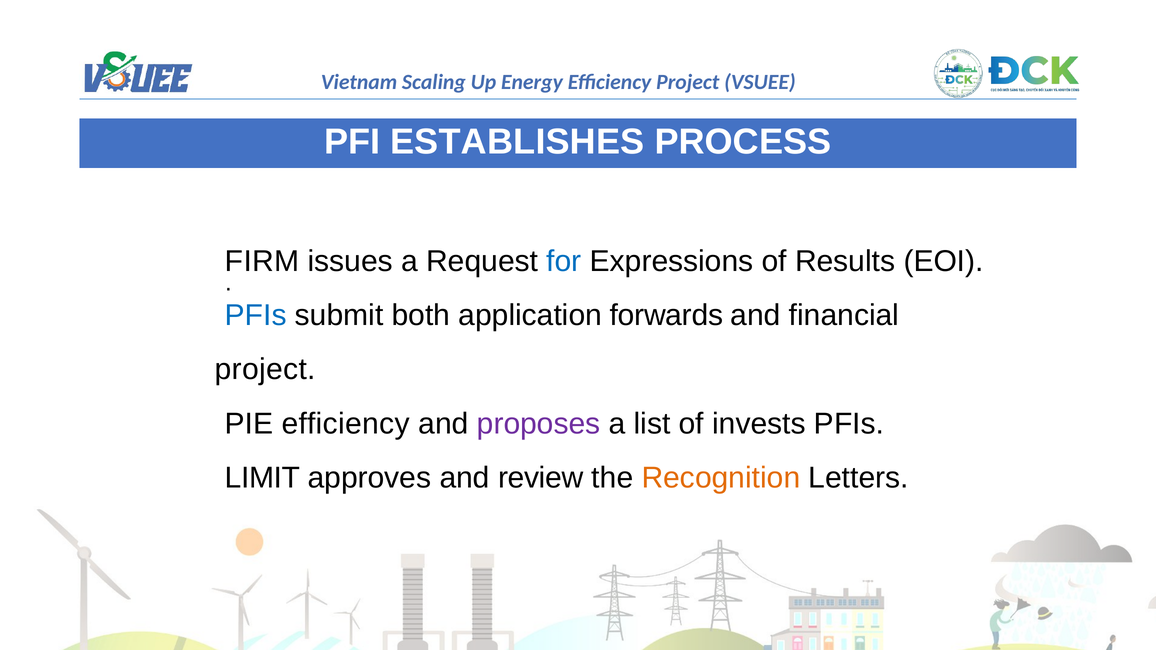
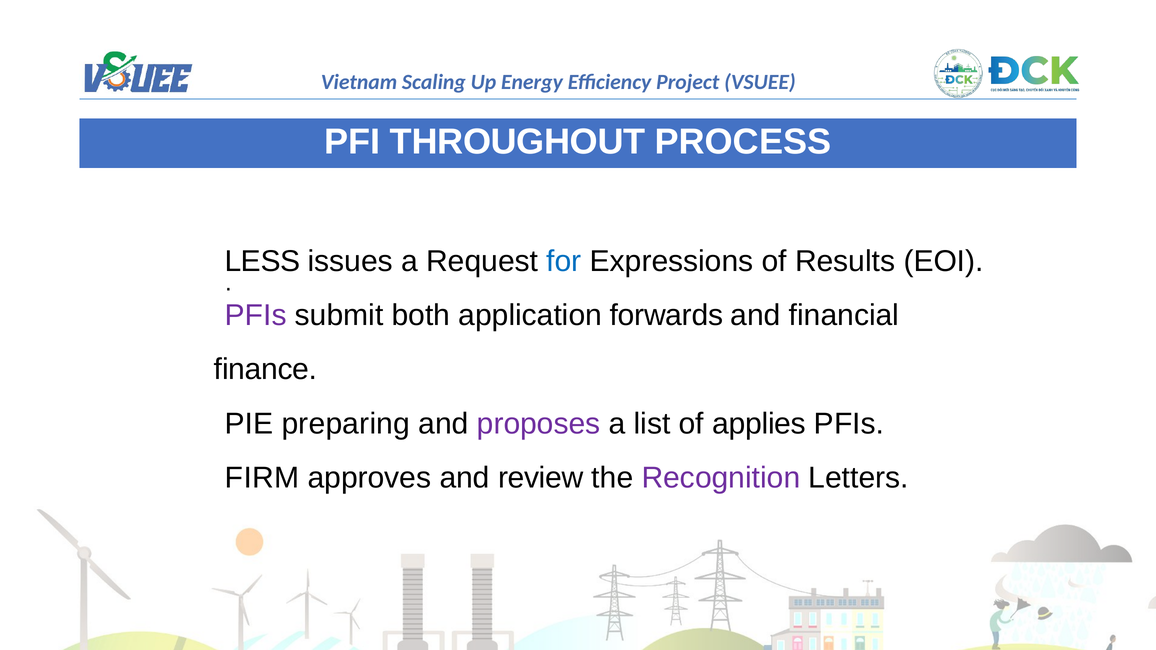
ESTABLISHES: ESTABLISHES -> THROUGHOUT (518, 142)
FIRM: FIRM -> LESS (263, 261)
PFIs colour: blue -> purple (256, 315)
project: project -> finance (266, 370)
PIE efficiency: efficiency -> preparing (346, 424)
invests: invests -> applies (759, 424)
LIMIT: LIMIT -> FIRM (262, 478)
Recognition colour: orange -> purple (721, 478)
